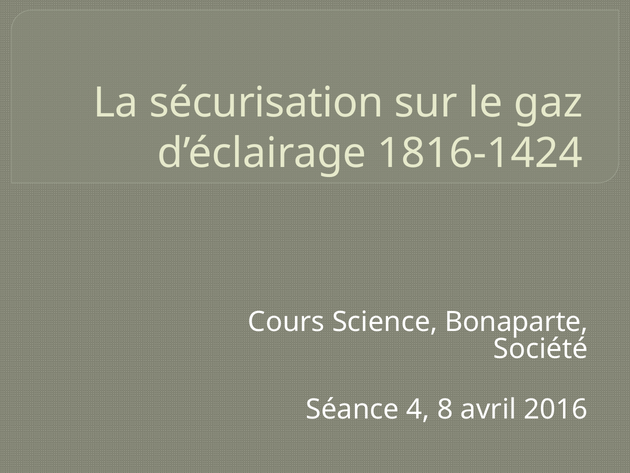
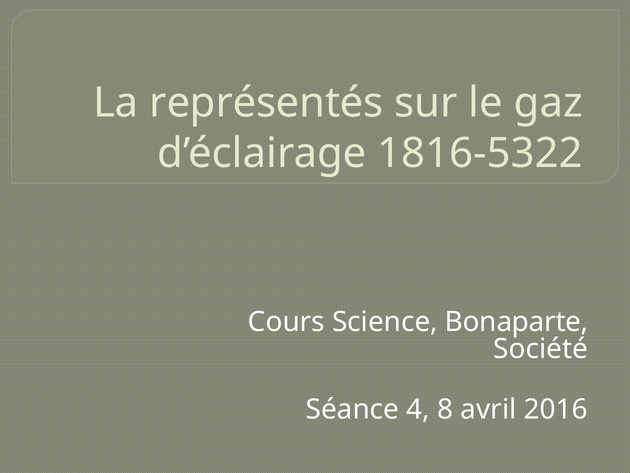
sécurisation: sécurisation -> représentés (266, 103)
1816-1424: 1816-1424 -> 1816-5322 (480, 153)
